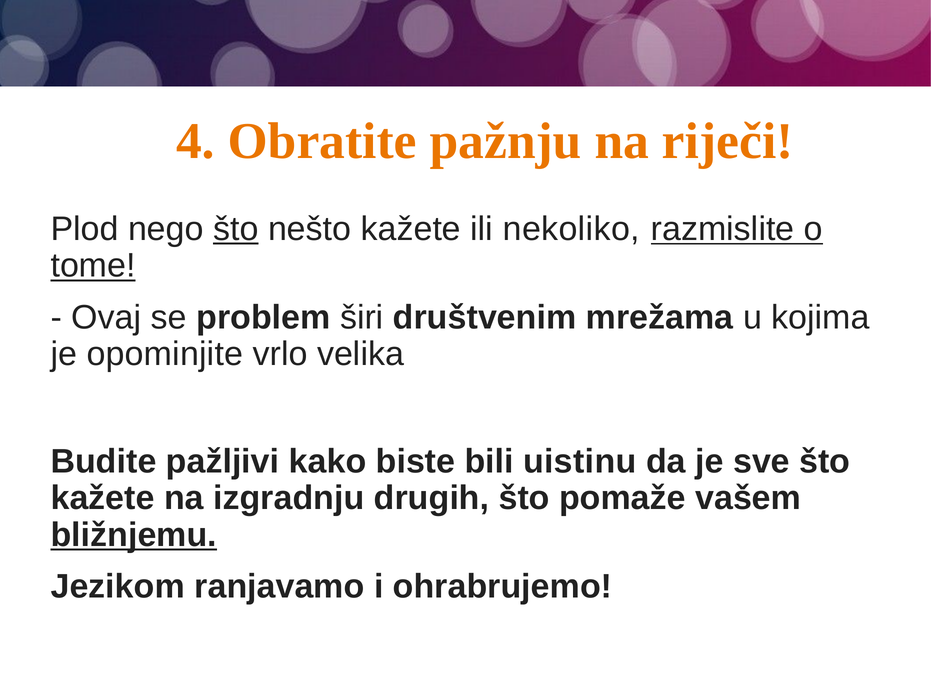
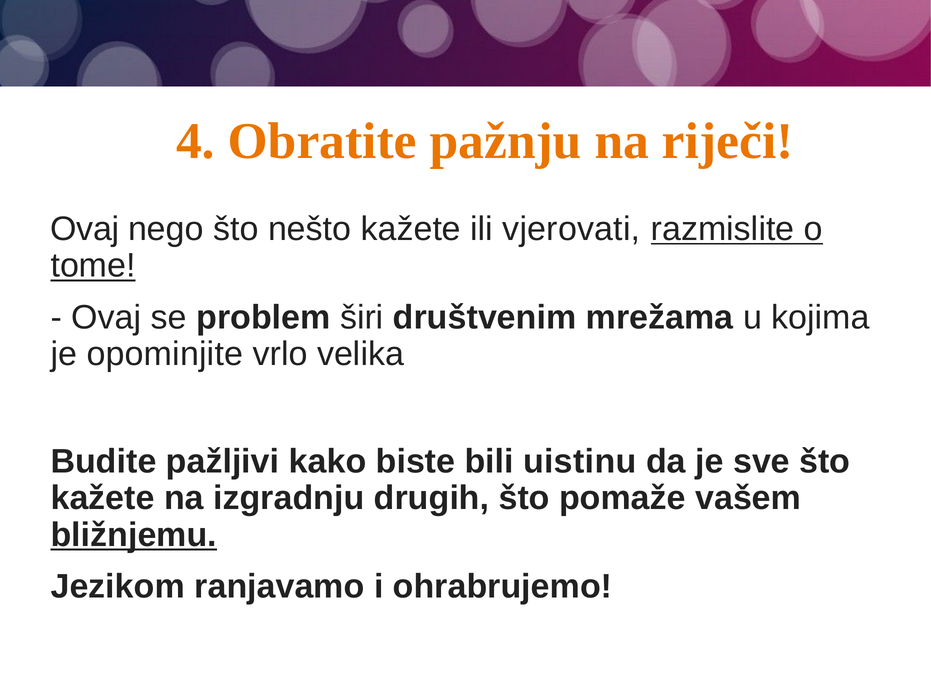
Plod: Plod -> Ovaj (85, 229)
što underline: present -> none (236, 229)
nekoliko: nekoliko -> vjerovati (571, 229)
